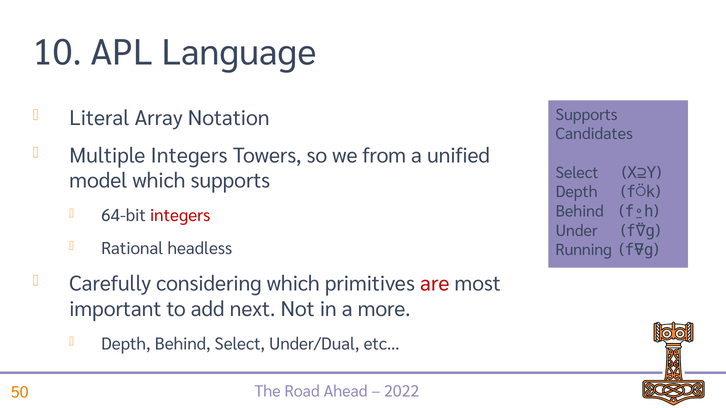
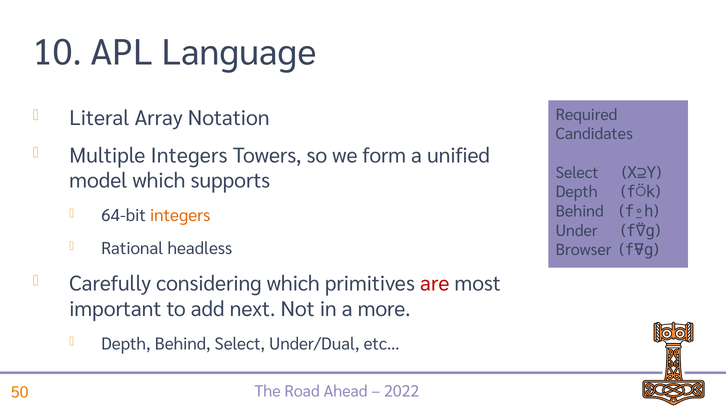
Supports: Supports -> Required (587, 115)
from: from -> form (384, 156)
integers colour: red -> orange (180, 216)
Running: Running -> Browser (584, 250)
